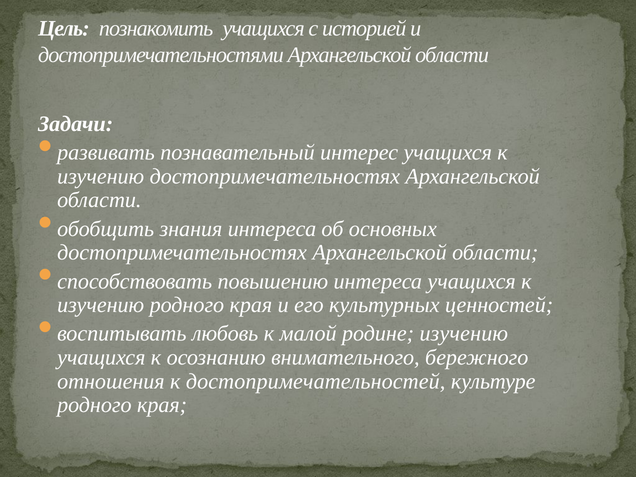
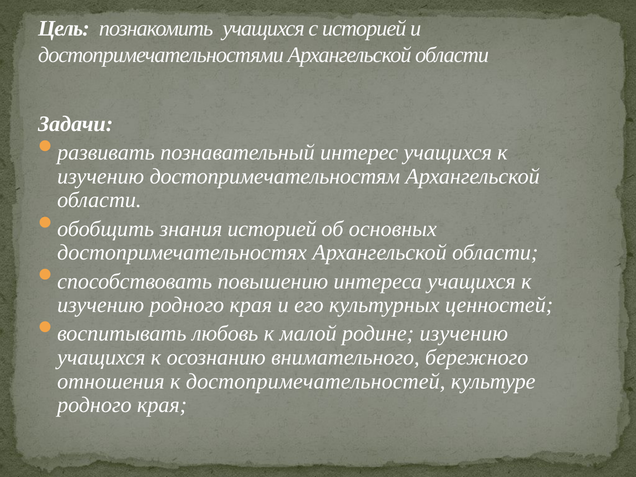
изучению достопримечательностях: достопримечательностях -> достопримечательностям (275, 176)
знания интереса: интереса -> историей (272, 229)
